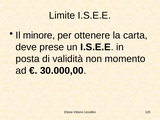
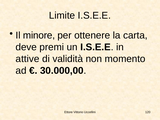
prese: prese -> premi (52, 47)
posta: posta -> attive (28, 59)
